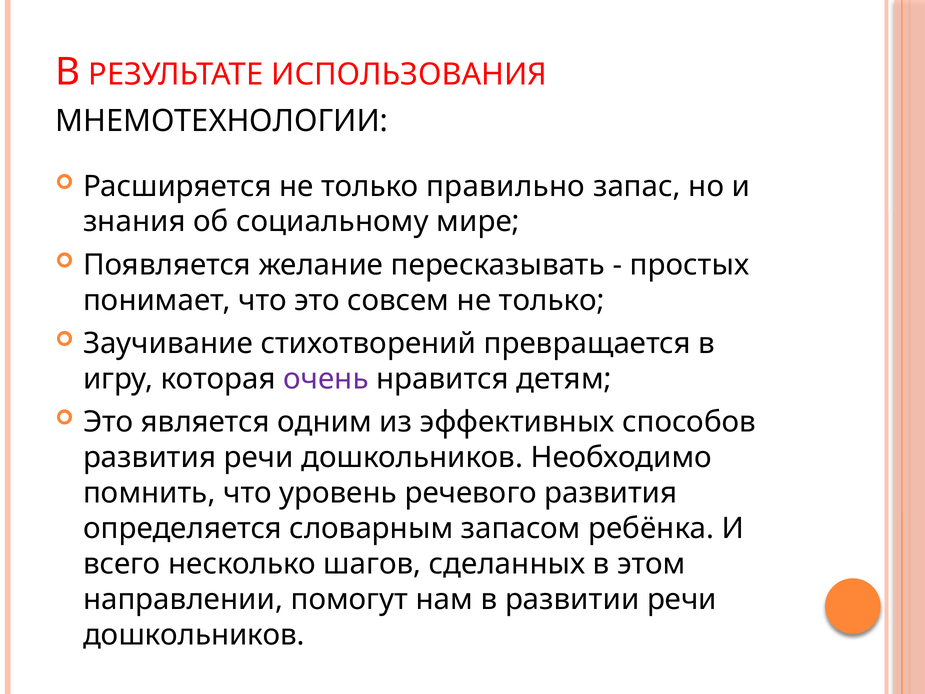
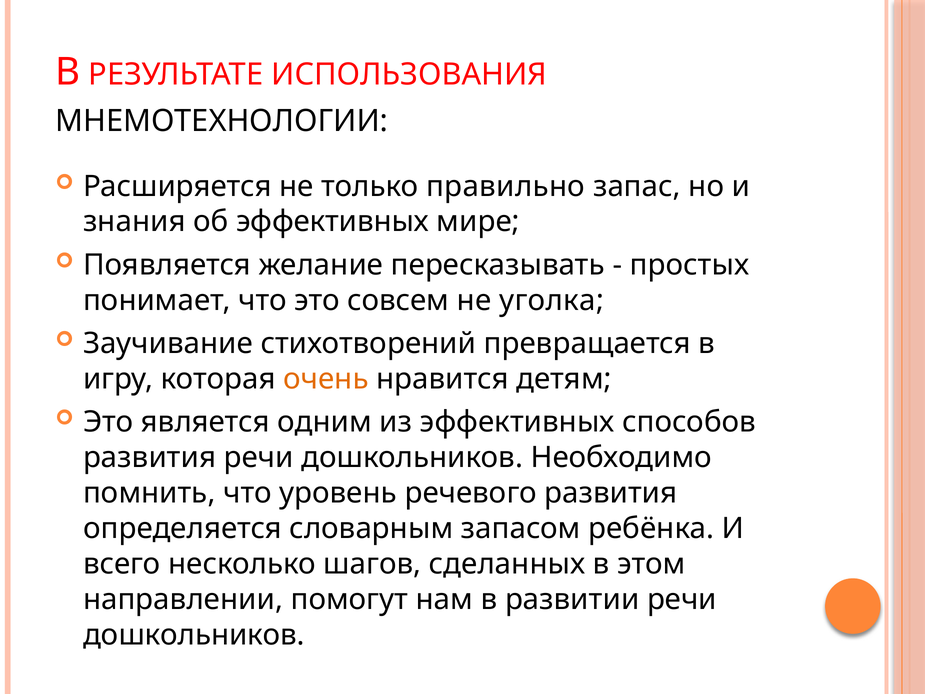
об социальному: социальному -> эффективных (333, 222)
совсем не только: только -> уголка (552, 300)
очень colour: purple -> orange (326, 379)
